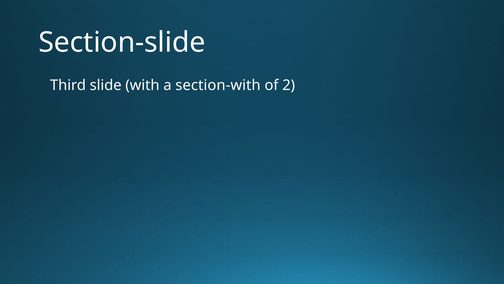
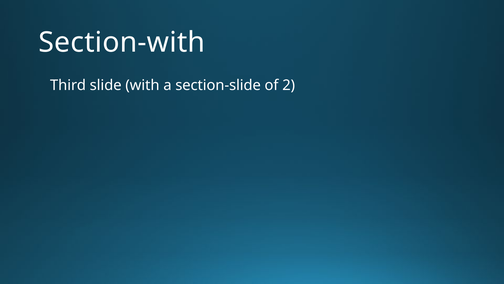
Section-slide: Section-slide -> Section-with (122, 42)
section-with: section-with -> section-slide (218, 85)
